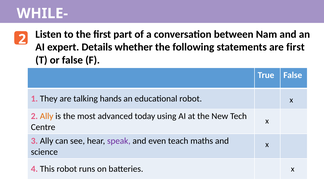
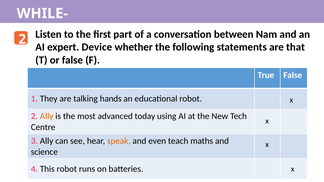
Details: Details -> Device (97, 47)
are first: first -> that (296, 47)
speak colour: purple -> orange (119, 141)
